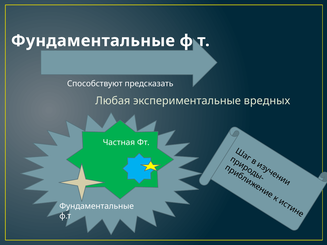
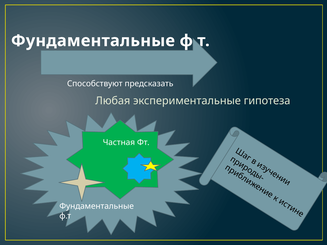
вредных: вредных -> гипотеза (267, 101)
